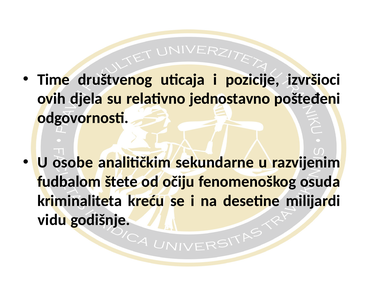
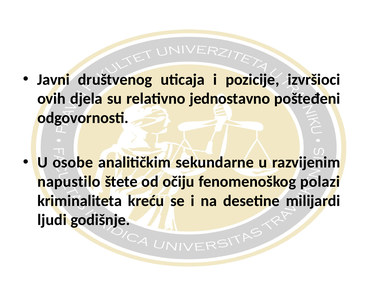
Time: Time -> Javni (53, 79)
fudbalom: fudbalom -> napustilo (69, 181)
osuda: osuda -> polazi (320, 181)
vidu: vidu -> ljudi (52, 219)
